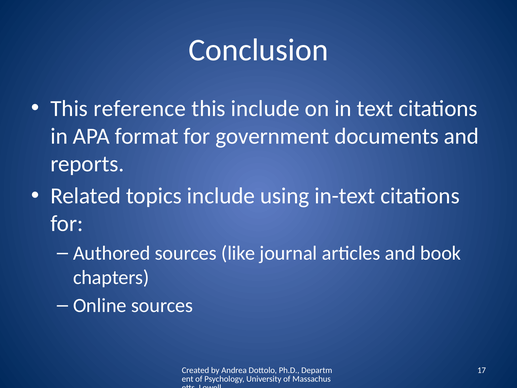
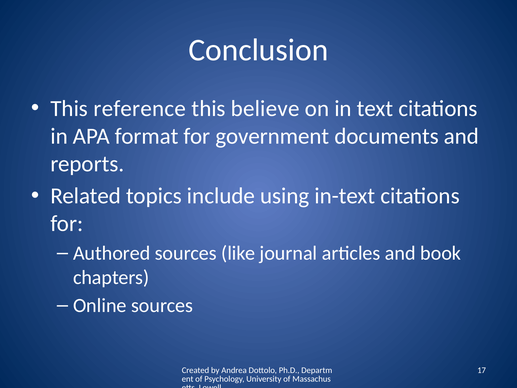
this include: include -> believe (265, 108)
